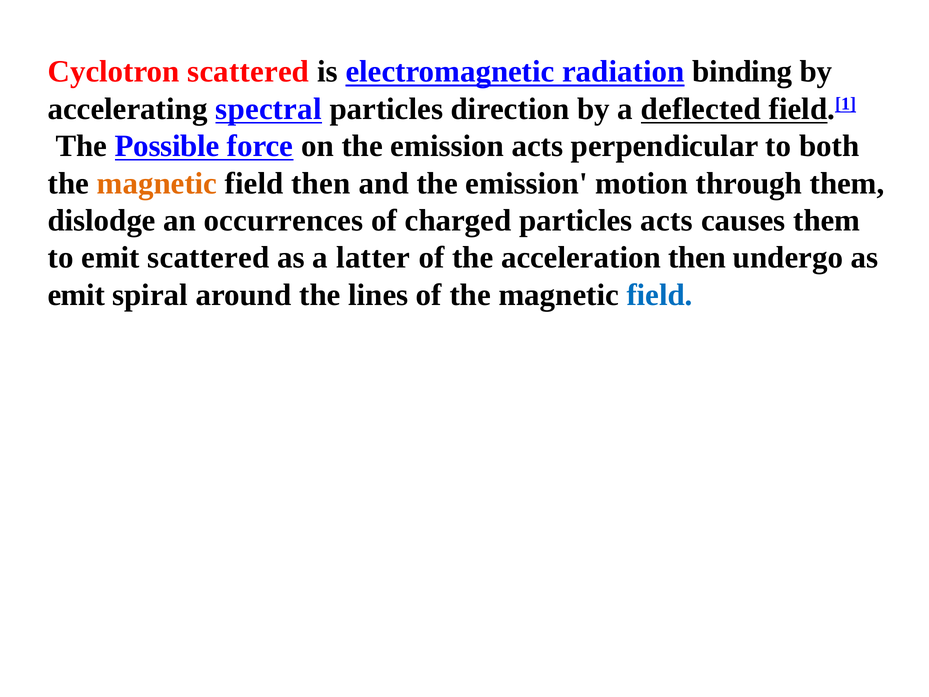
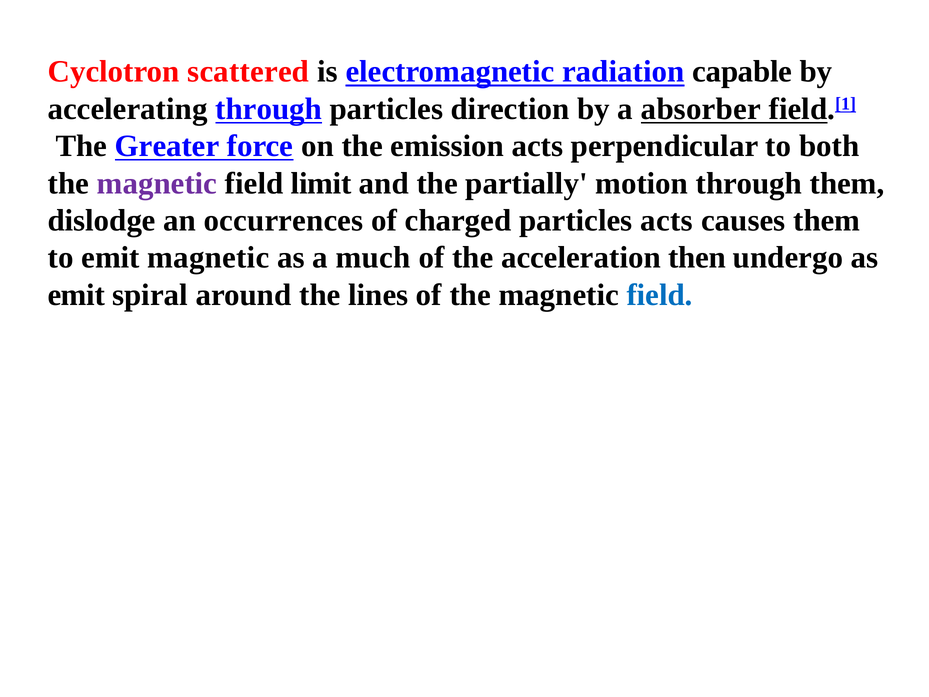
binding: binding -> capable (742, 72)
accelerating spectral: spectral -> through (269, 109)
deflected: deflected -> absorber (701, 109)
Possible: Possible -> Greater (167, 146)
magnetic colour: orange -> purple (157, 183)
field then: then -> limit (321, 183)
and the emission: emission -> partially (527, 183)
emit scattered: scattered -> magnetic (208, 258)
latter: latter -> much (373, 258)
